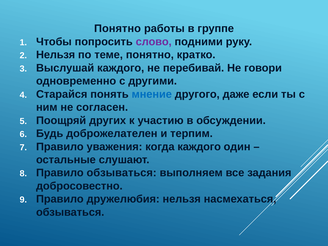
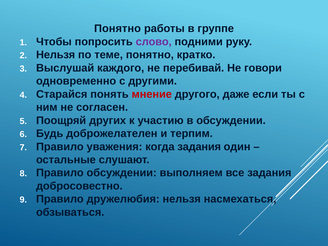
мнение colour: blue -> red (152, 94)
когда каждого: каждого -> задания (199, 147)
Правило обзываться: обзываться -> обсуждении (122, 173)
